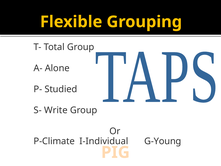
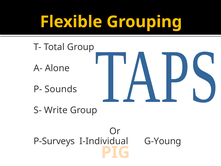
Studied: Studied -> Sounds (61, 89)
P-Climate: P-Climate -> P-Surveys (54, 141)
